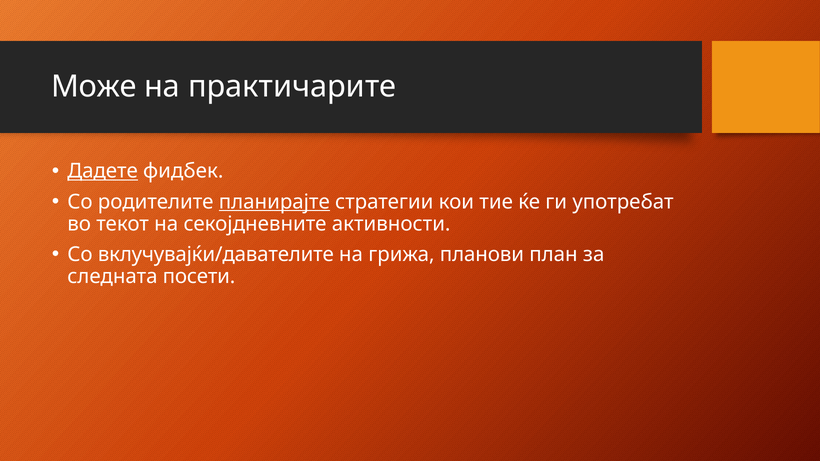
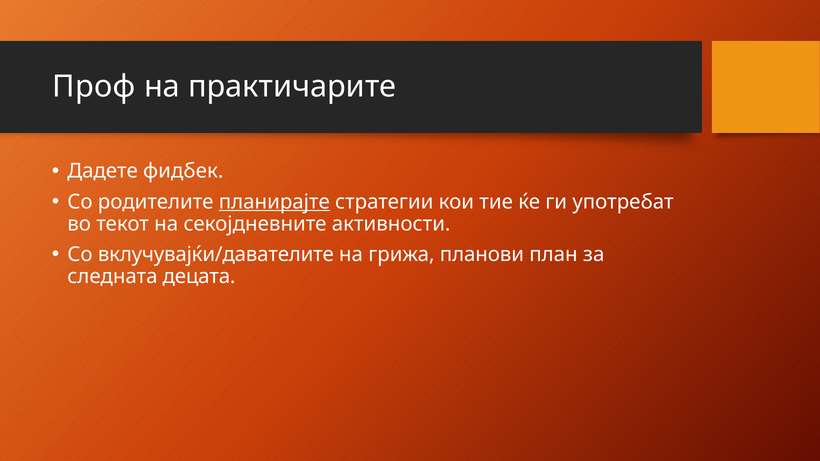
Може: Може -> Проф (94, 87)
Дадете underline: present -> none (103, 171)
посети: посети -> децата (199, 277)
